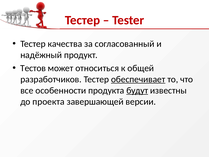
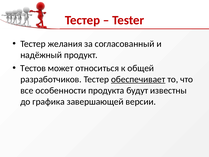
качества: качества -> желания (65, 44)
будут underline: present -> none (137, 90)
проекта: проекта -> графика (49, 101)
